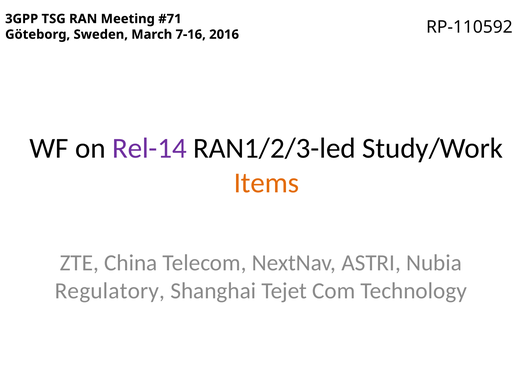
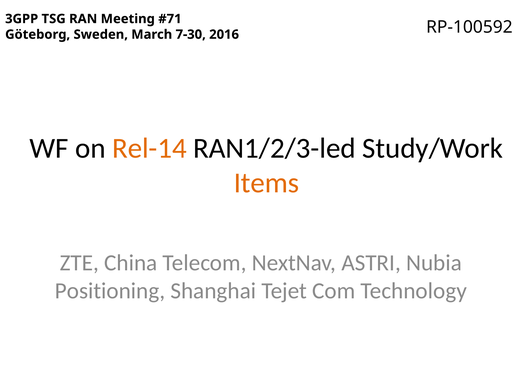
7-16: 7-16 -> 7-30 (191, 35)
RP-110592: RP-110592 -> RP-100592 (469, 27)
Rel-14 colour: purple -> orange (149, 148)
Regulatory: Regulatory -> Positioning (110, 291)
